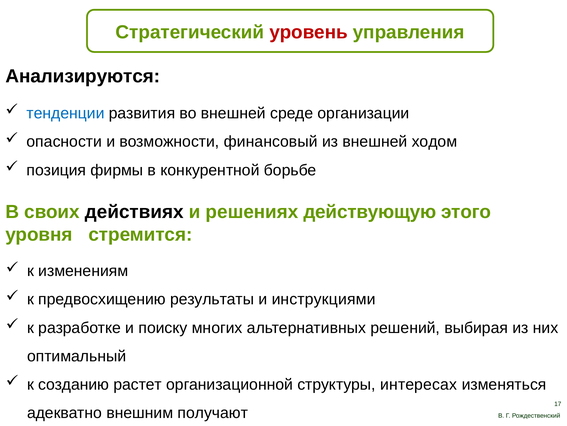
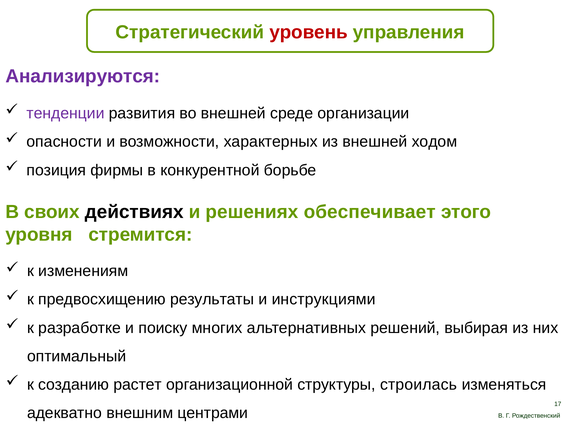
Анализируются colour: black -> purple (83, 76)
тенденции colour: blue -> purple (66, 113)
финансовый: финансовый -> характерных (271, 141)
действующую: действующую -> обеспечивает (370, 212)
интересах: интересах -> строилась (419, 384)
получают: получают -> центрами (213, 412)
